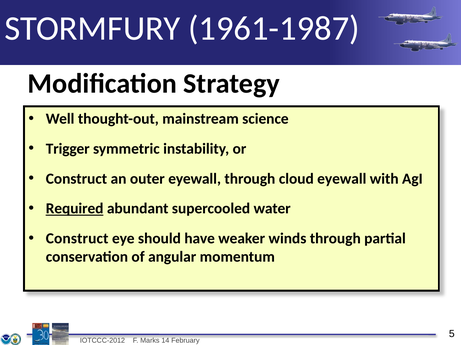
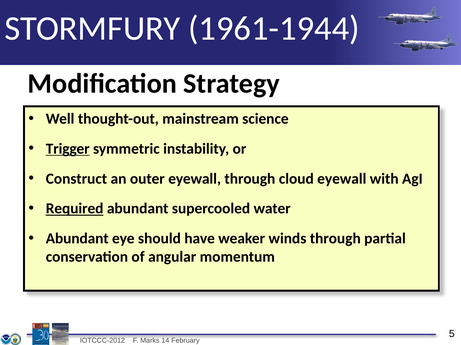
1961-1987: 1961-1987 -> 1961-1944 (274, 28)
Trigger underline: none -> present (68, 149)
Construct: Construct -> Abundant (77, 239)
